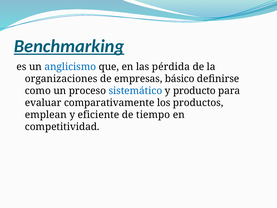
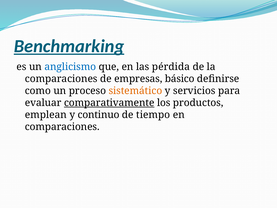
organizaciones: organizaciones -> comparaciones (61, 79)
sistemático colour: blue -> orange (135, 91)
producto: producto -> servicios (194, 91)
comparativamente underline: none -> present (109, 103)
eficiente: eficiente -> continuo (99, 115)
competitividad: competitividad -> comparaciones (62, 127)
